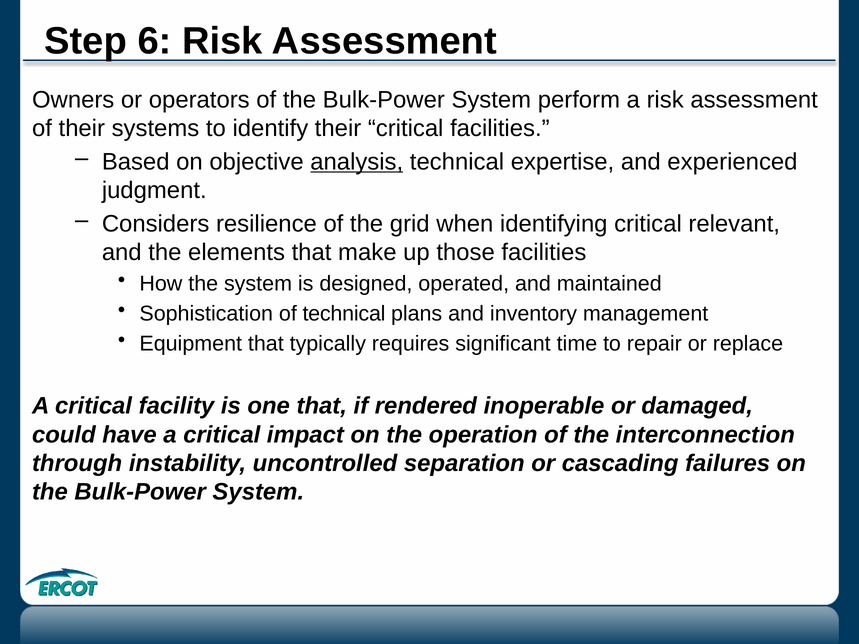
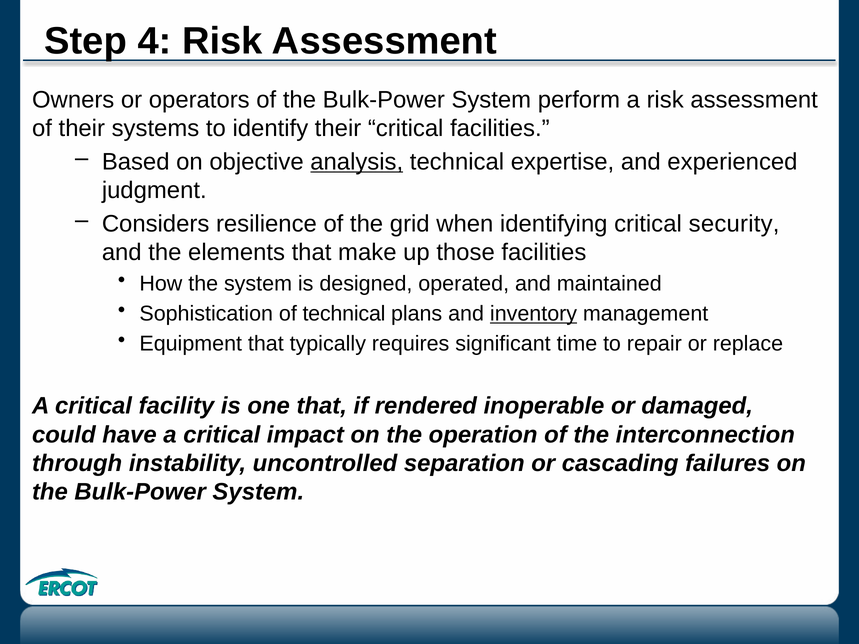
6: 6 -> 4 (154, 41)
relevant: relevant -> security (734, 224)
inventory underline: none -> present (534, 314)
